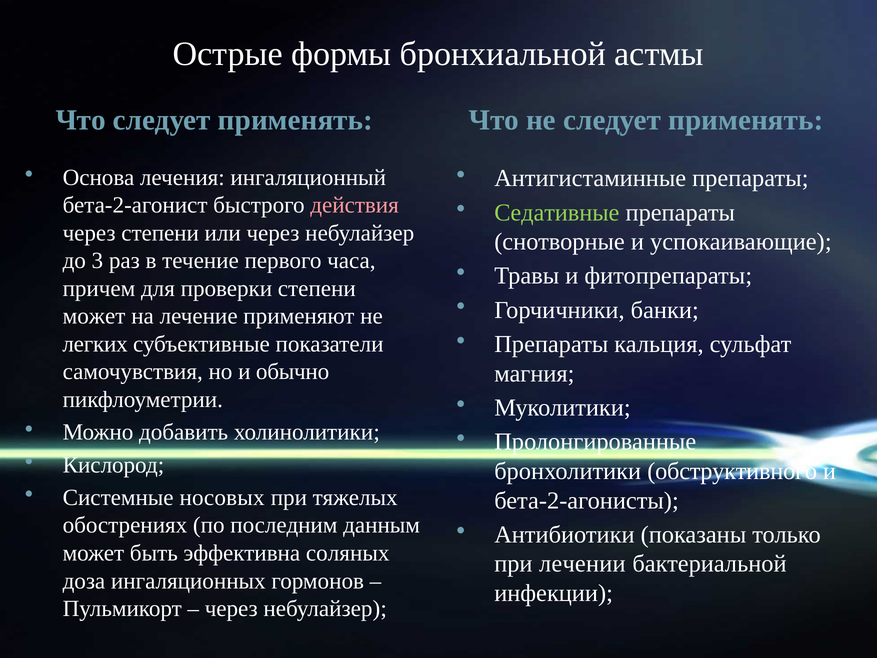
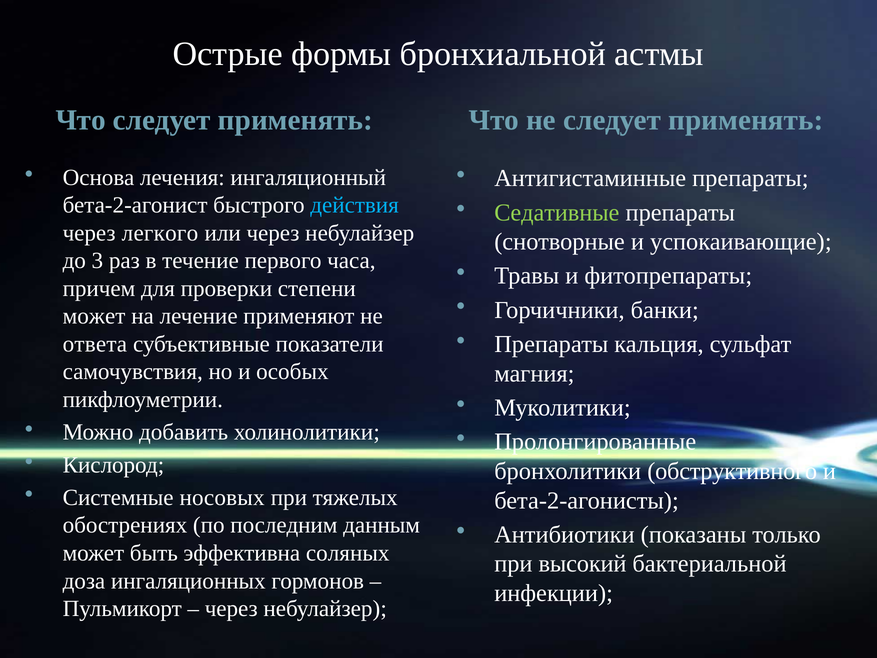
действия colour: pink -> light blue (355, 205)
через степени: степени -> легкого (160, 233)
легких: легких -> ответа (95, 344)
обычно: обычно -> особых (292, 372)
лечении: лечении -> высокий (583, 564)
